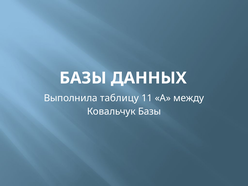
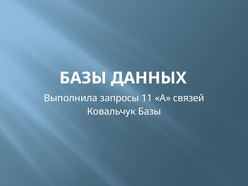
таблицу: таблицу -> запросы (120, 98)
между: между -> связей (189, 98)
